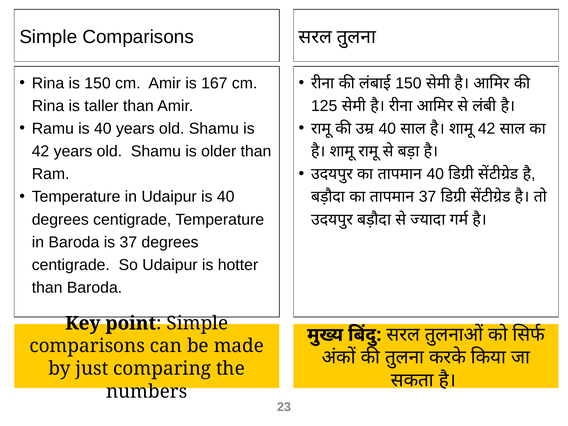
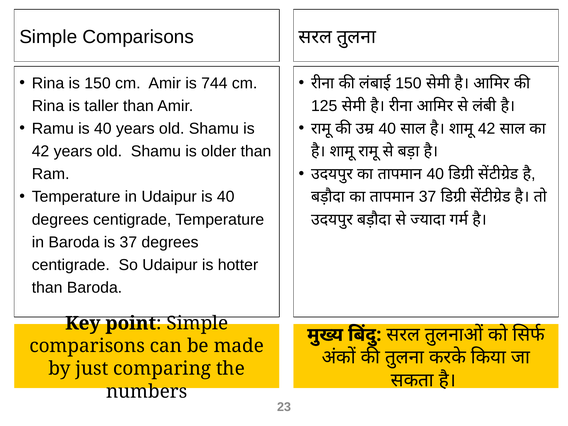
167: 167 -> 744 (214, 83)
